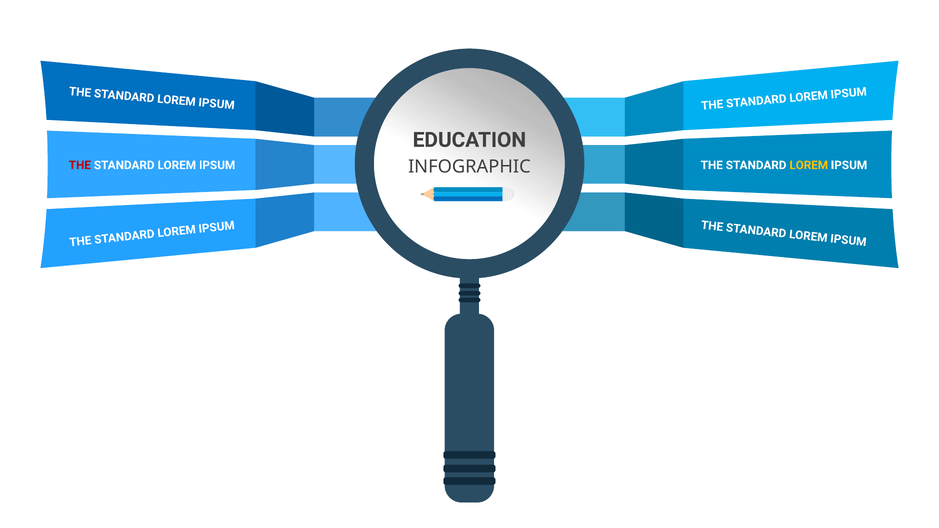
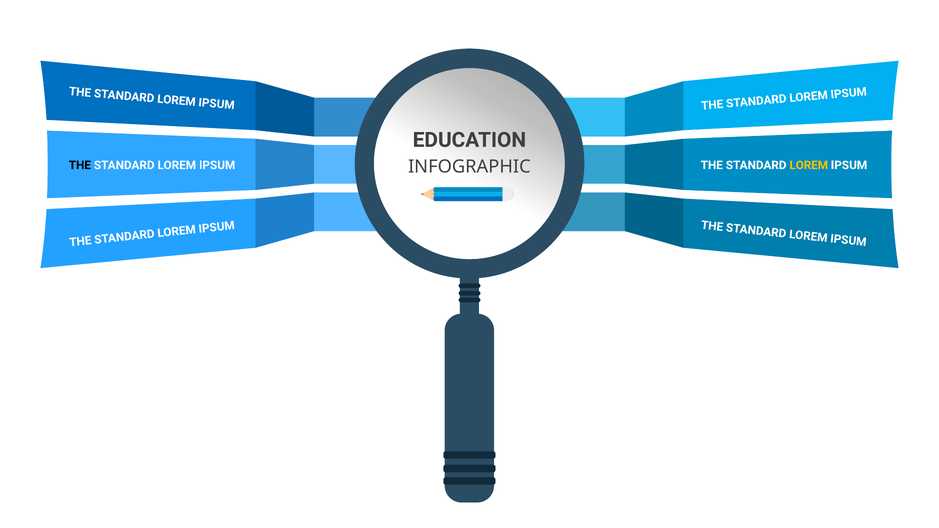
THE colour: red -> black (80, 165)
